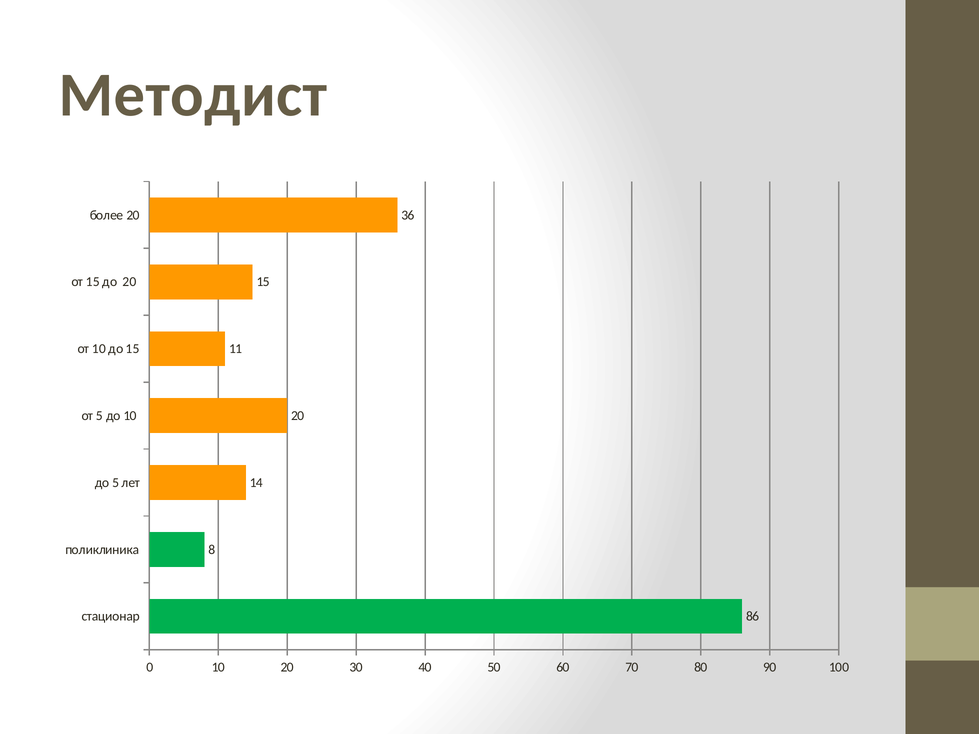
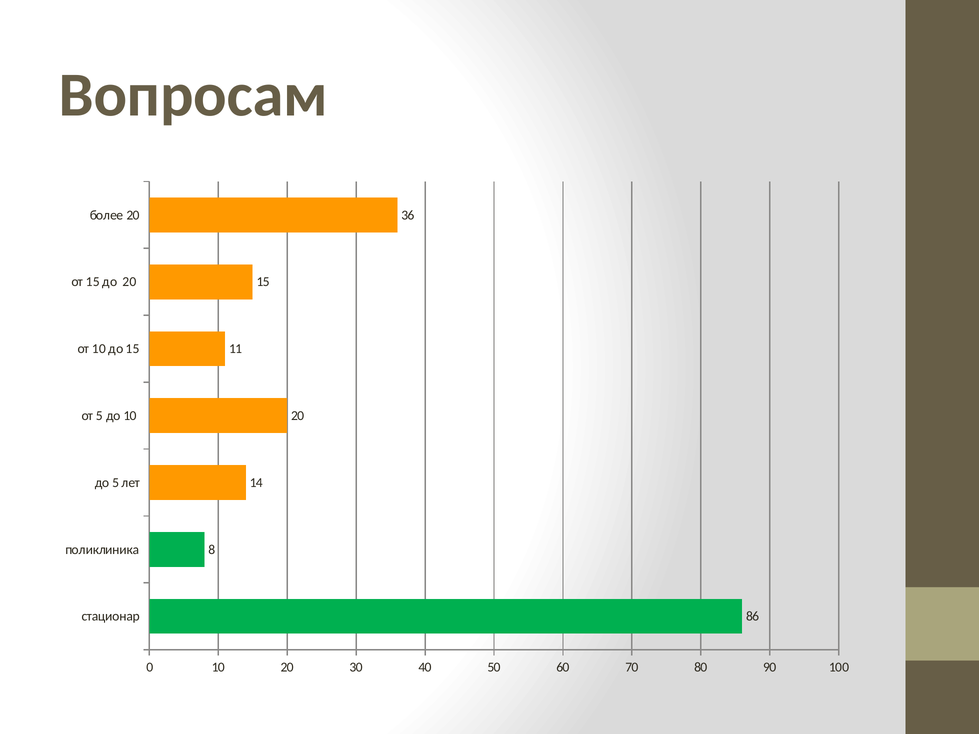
Методист: Методист -> Вопросам (193, 95)
